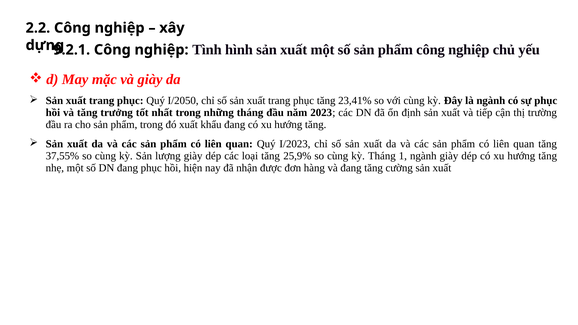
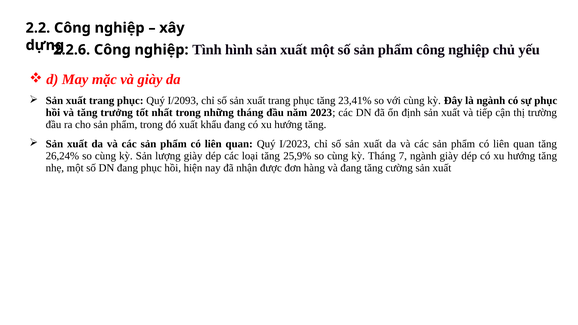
9.2.1: 9.2.1 -> 2.2.6 (72, 50)
I/2050: I/2050 -> I/2093 (183, 101)
37,55%: 37,55% -> 26,24% (62, 156)
1: 1 -> 7 (403, 156)
